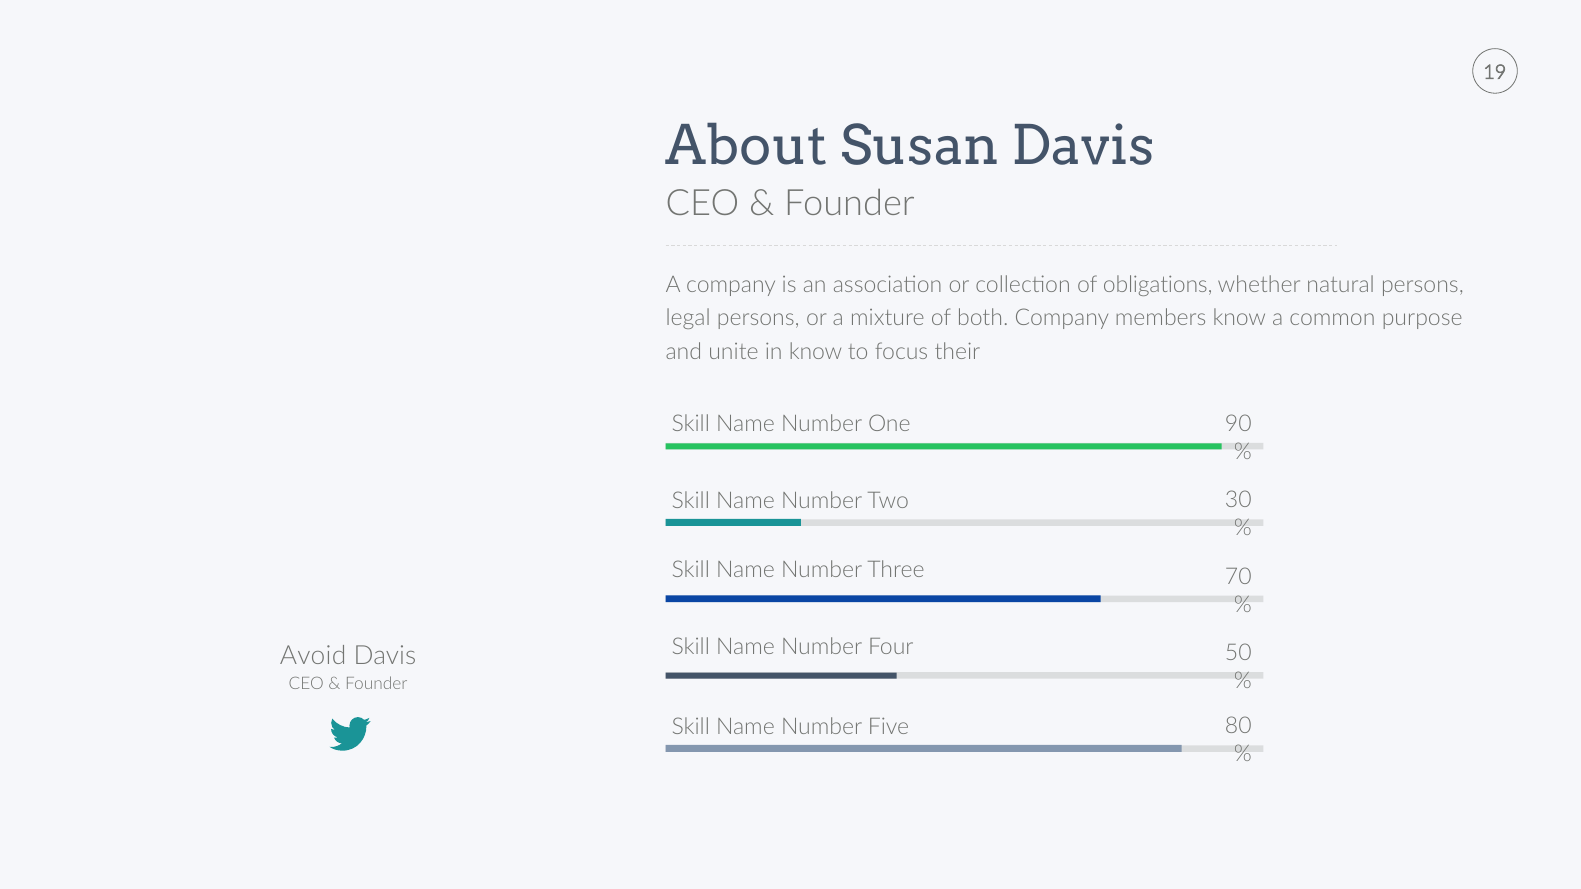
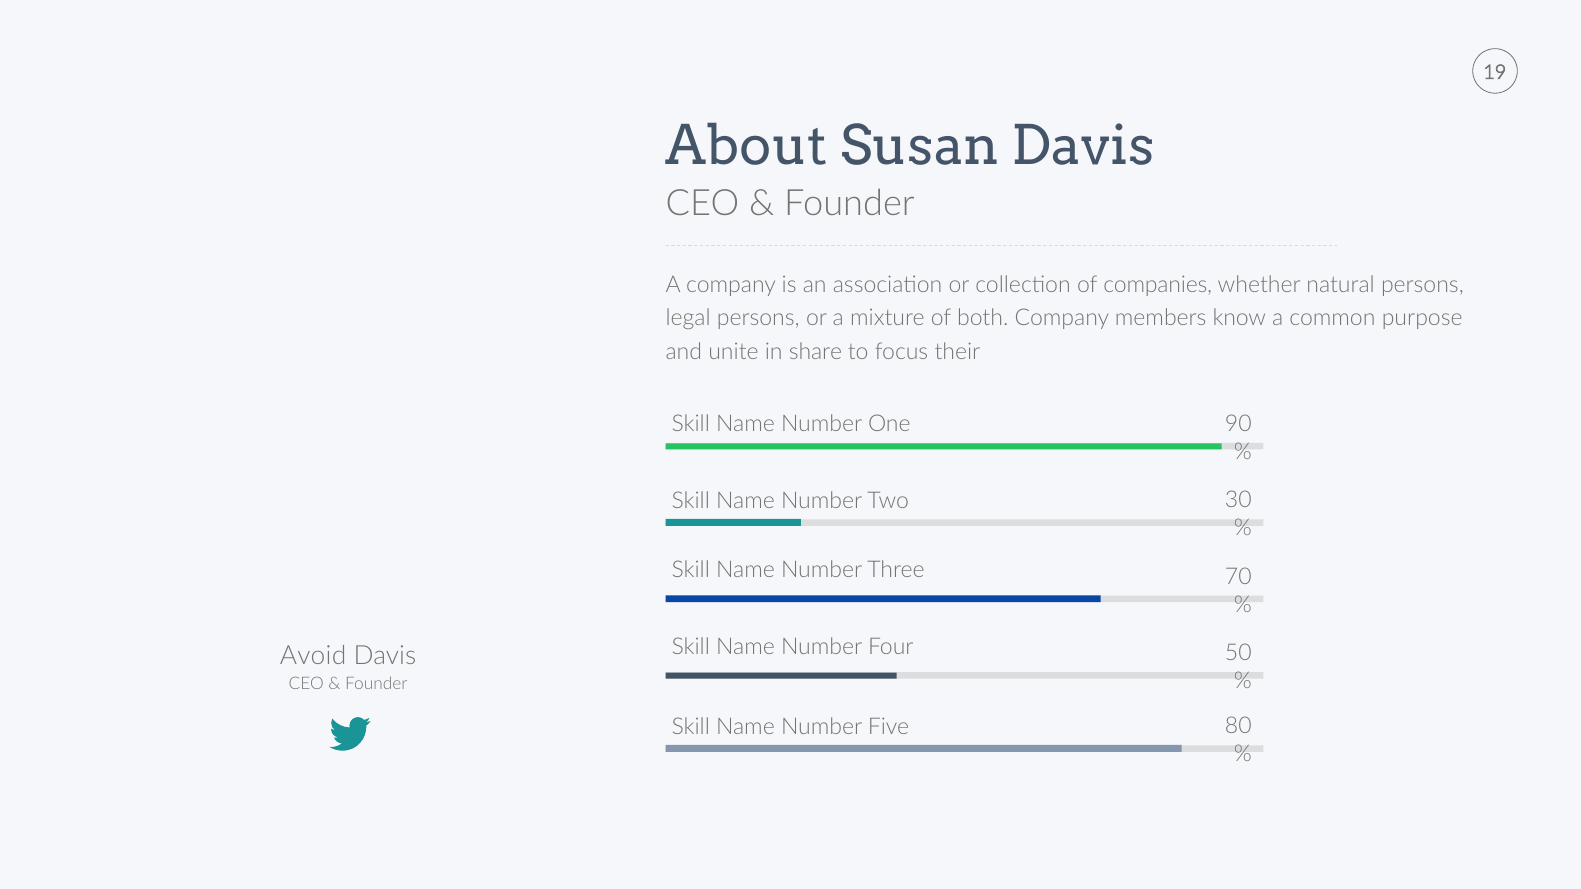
obligations: obligations -> companies (1158, 285)
in know: know -> share (816, 352)
